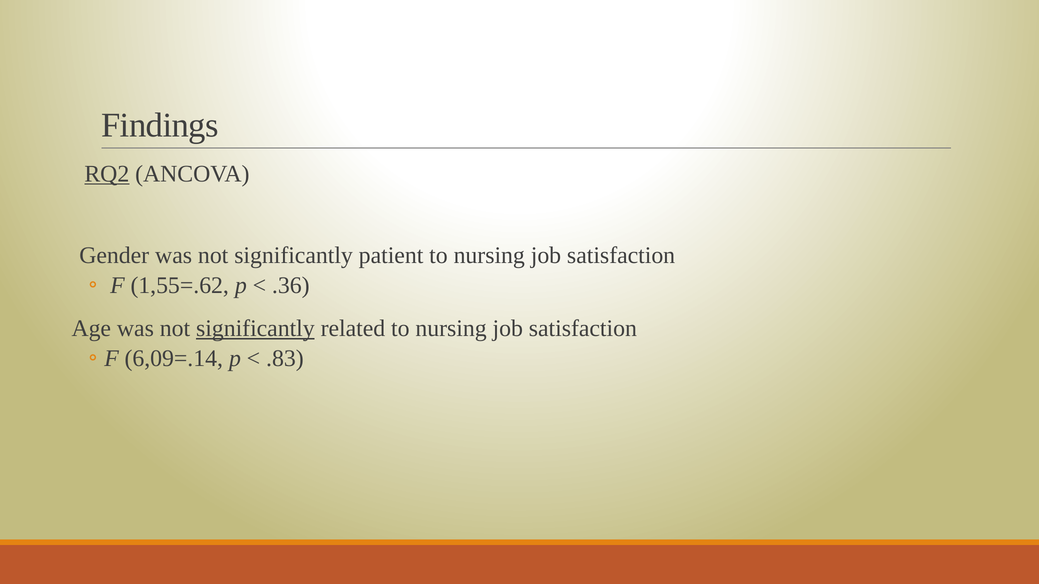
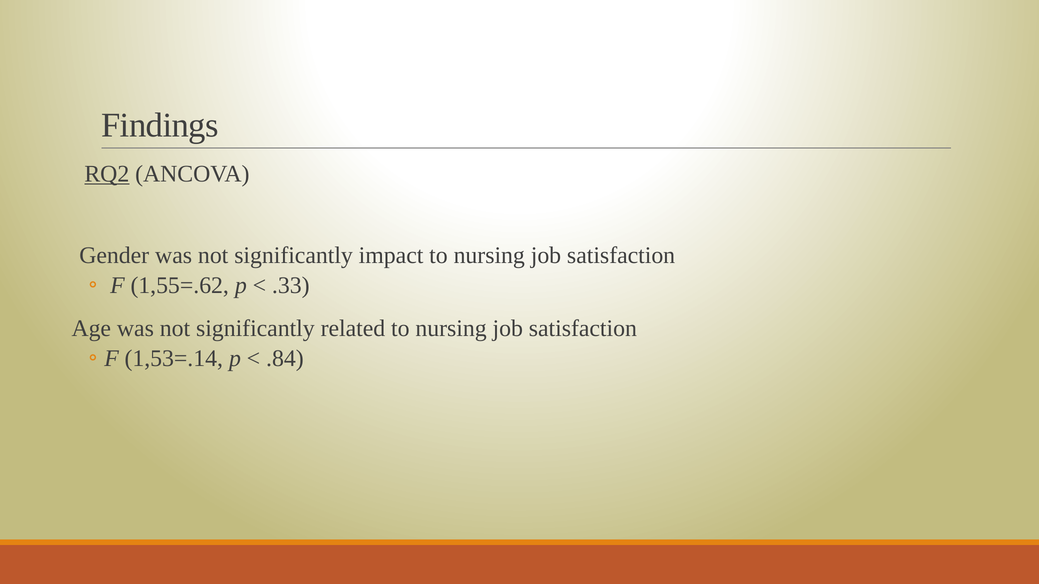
patient: patient -> impact (391, 256)
.36: .36 -> .33 (291, 286)
significantly underline: present -> none (255, 329)
6,09=.14: 6,09=.14 -> 1,53=.14 (174, 359)
.83: .83 -> .84 (285, 359)
